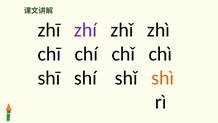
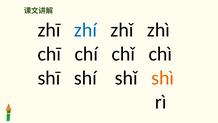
zhí colour: purple -> blue (85, 30)
